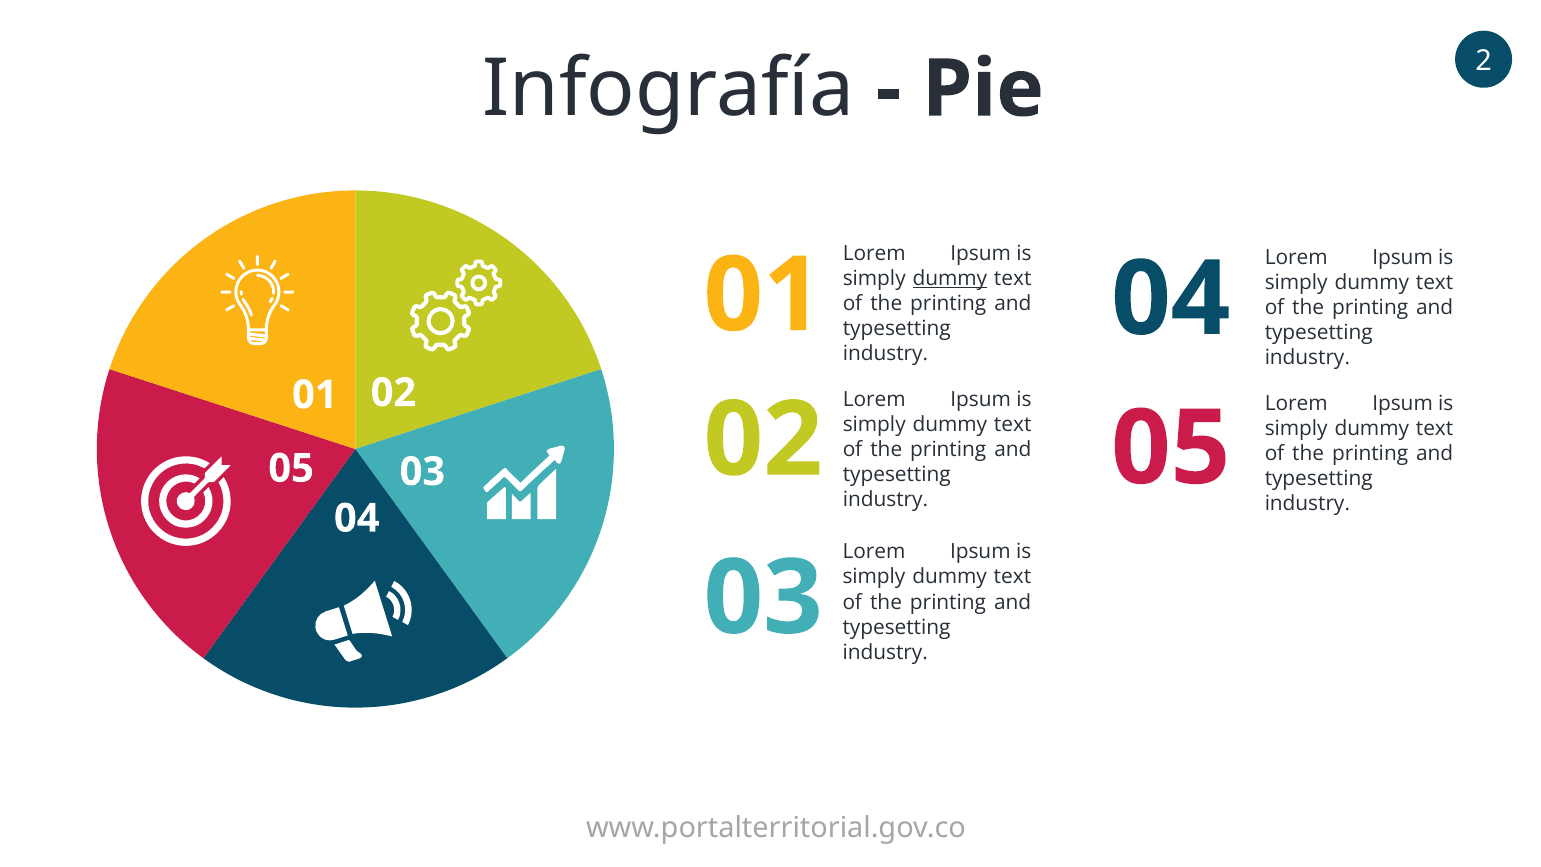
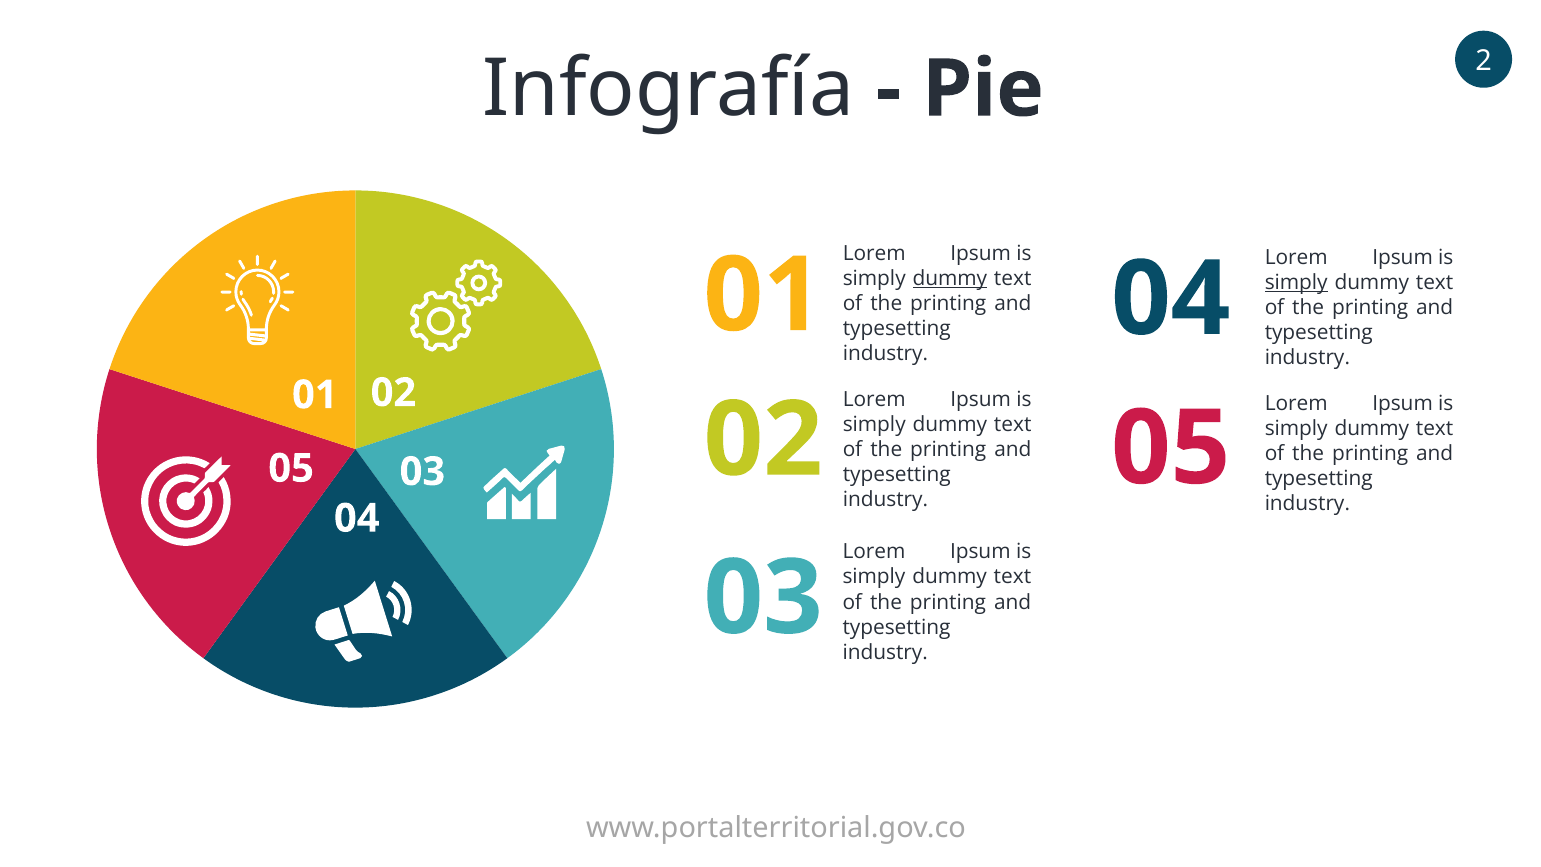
simply underline: none -> present (1296, 282)
